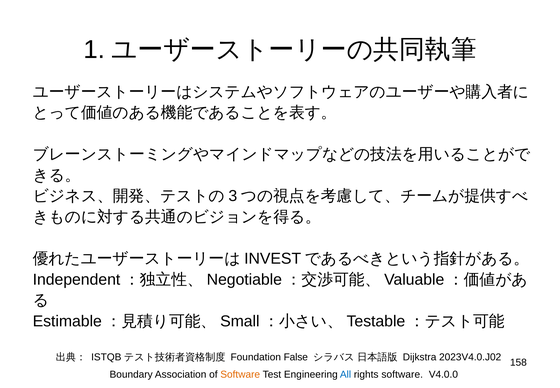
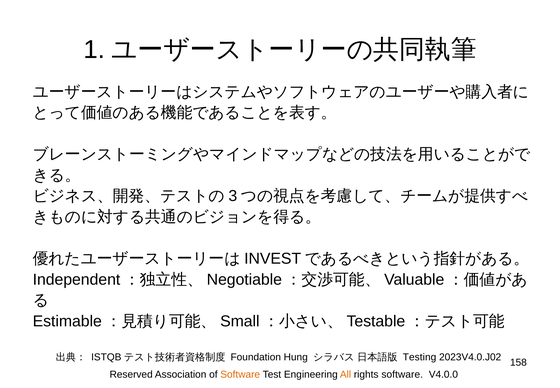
False: False -> Hung (296, 357)
Dijkstra: Dijkstra -> Testing (420, 357)
Boundary: Boundary -> Reserved (131, 374)
All colour: blue -> orange (346, 374)
